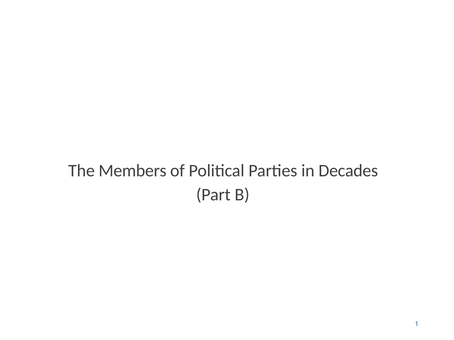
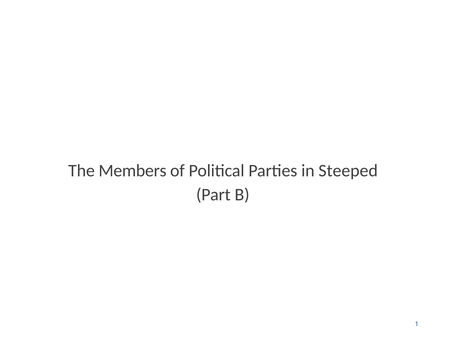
Decades: Decades -> Steeped (348, 171)
